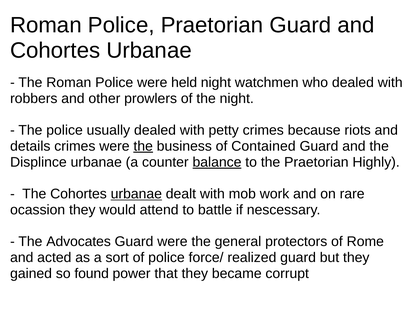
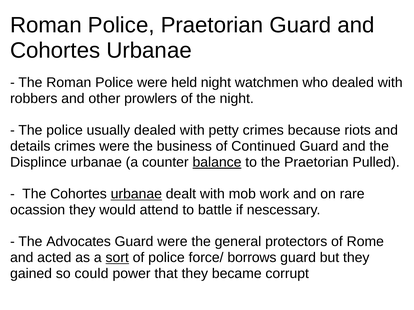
the underline: present -> none (143, 146)
Contained: Contained -> Continued (263, 146)
Highly: Highly -> Pulled (376, 162)
sort underline: none -> present (117, 258)
realized: realized -> borrows (252, 258)
found: found -> could (92, 274)
